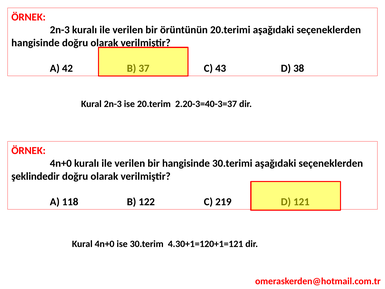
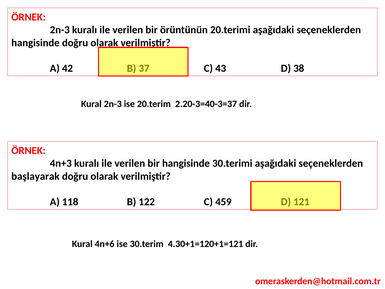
4n+0: 4n+0 -> 4n+3 (61, 163)
şeklindedir: şeklindedir -> başlayarak (35, 176)
219: 219 -> 459 (223, 202)
Kural 4n+0: 4n+0 -> 4n+6 (105, 244)
